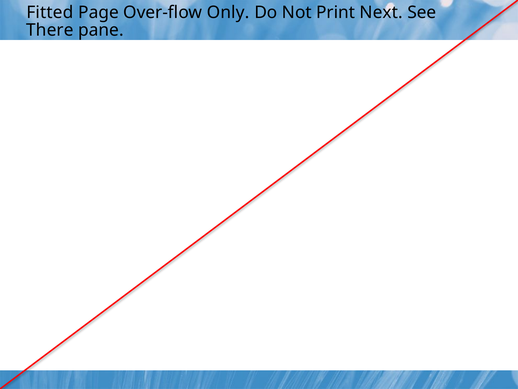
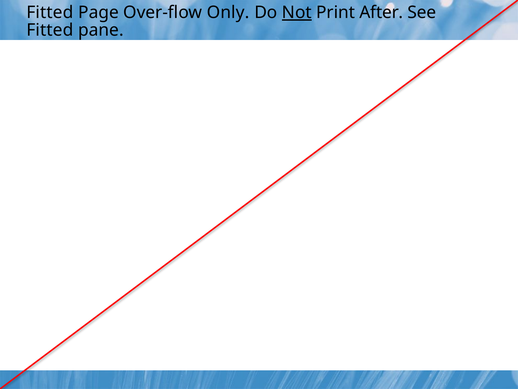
Not underline: none -> present (297, 13)
Next: Next -> After (381, 13)
There: There -> Fitted (50, 30)
